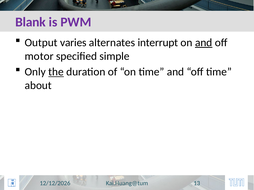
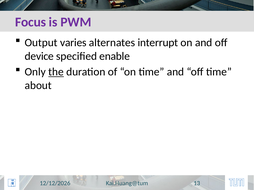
Blank: Blank -> Focus (31, 22)
and underline: present -> none (204, 43)
motor: motor -> device (39, 56)
simple: simple -> enable (115, 56)
